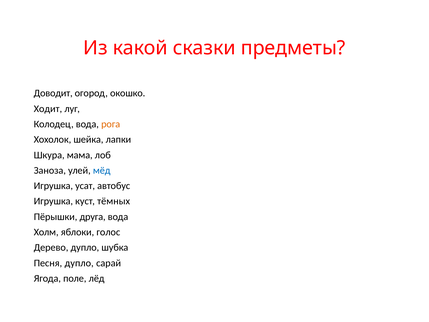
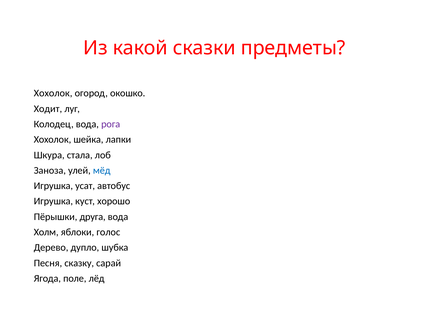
Доводит: Доводит -> Хохолок (53, 93)
рога colour: orange -> purple (111, 124)
мама: мама -> стала (80, 155)
тёмных: тёмных -> хорошо (114, 201)
Песня дупло: дупло -> сказку (79, 263)
